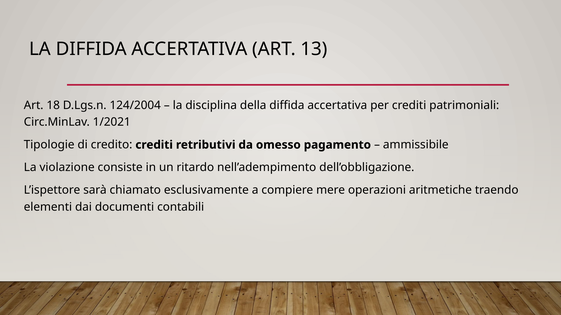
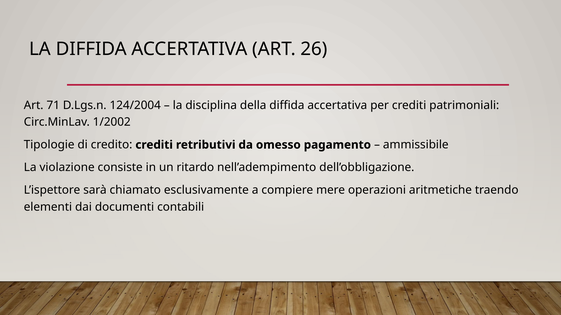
13: 13 -> 26 (314, 49)
18: 18 -> 71 (53, 106)
1/2021: 1/2021 -> 1/2002 (112, 122)
